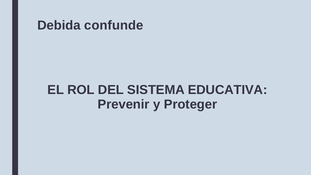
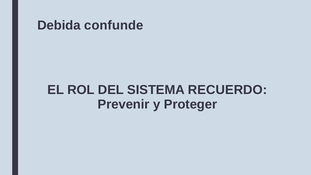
EDUCATIVA: EDUCATIVA -> RECUERDO (228, 90)
